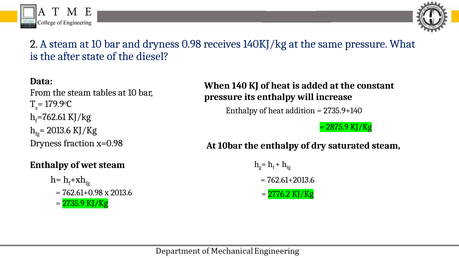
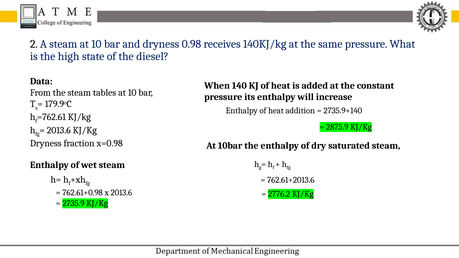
after: after -> high (69, 56)
